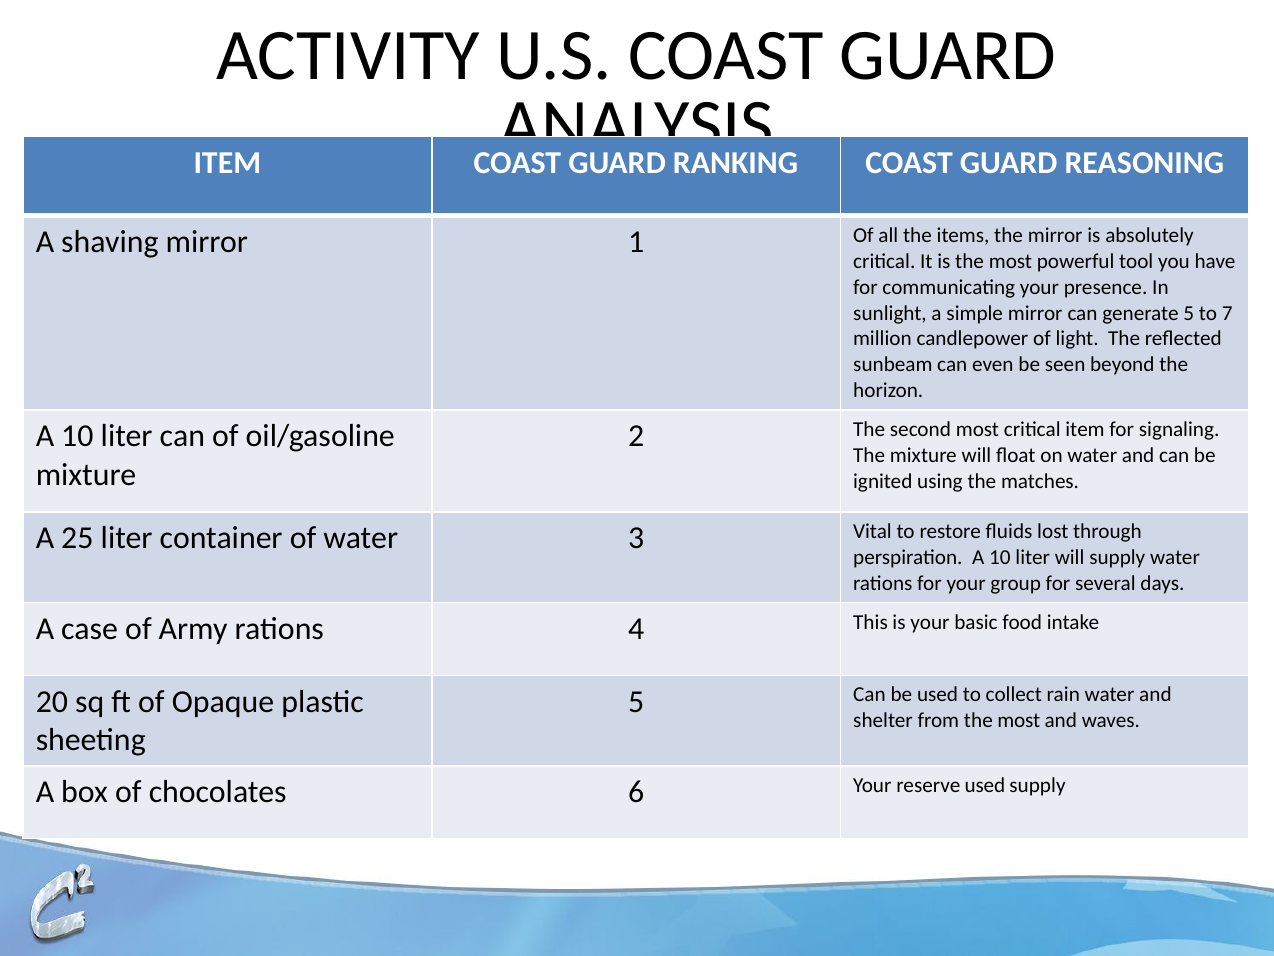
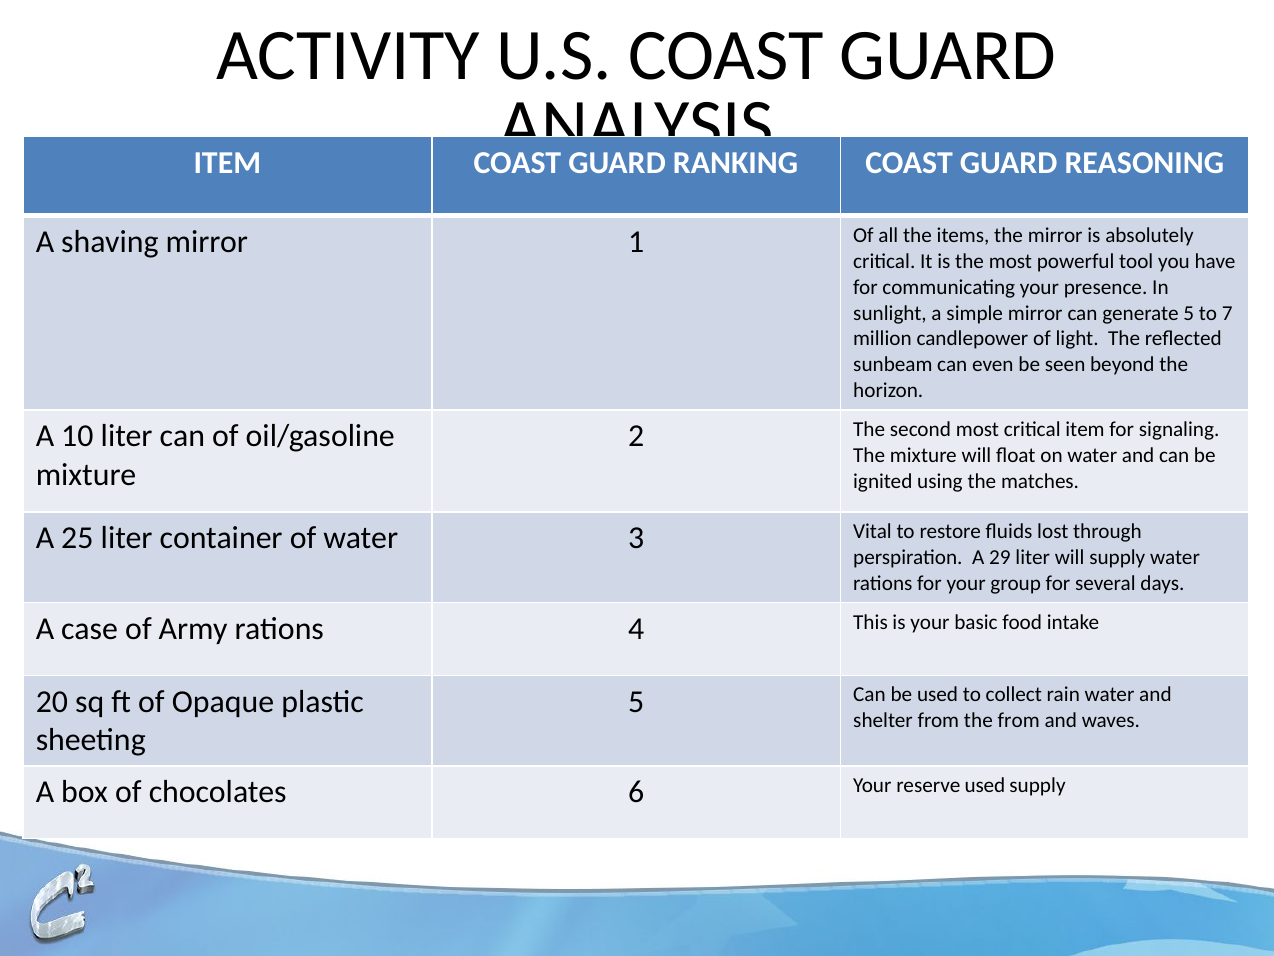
perspiration A 10: 10 -> 29 (1000, 557)
from the most: most -> from (1019, 720)
